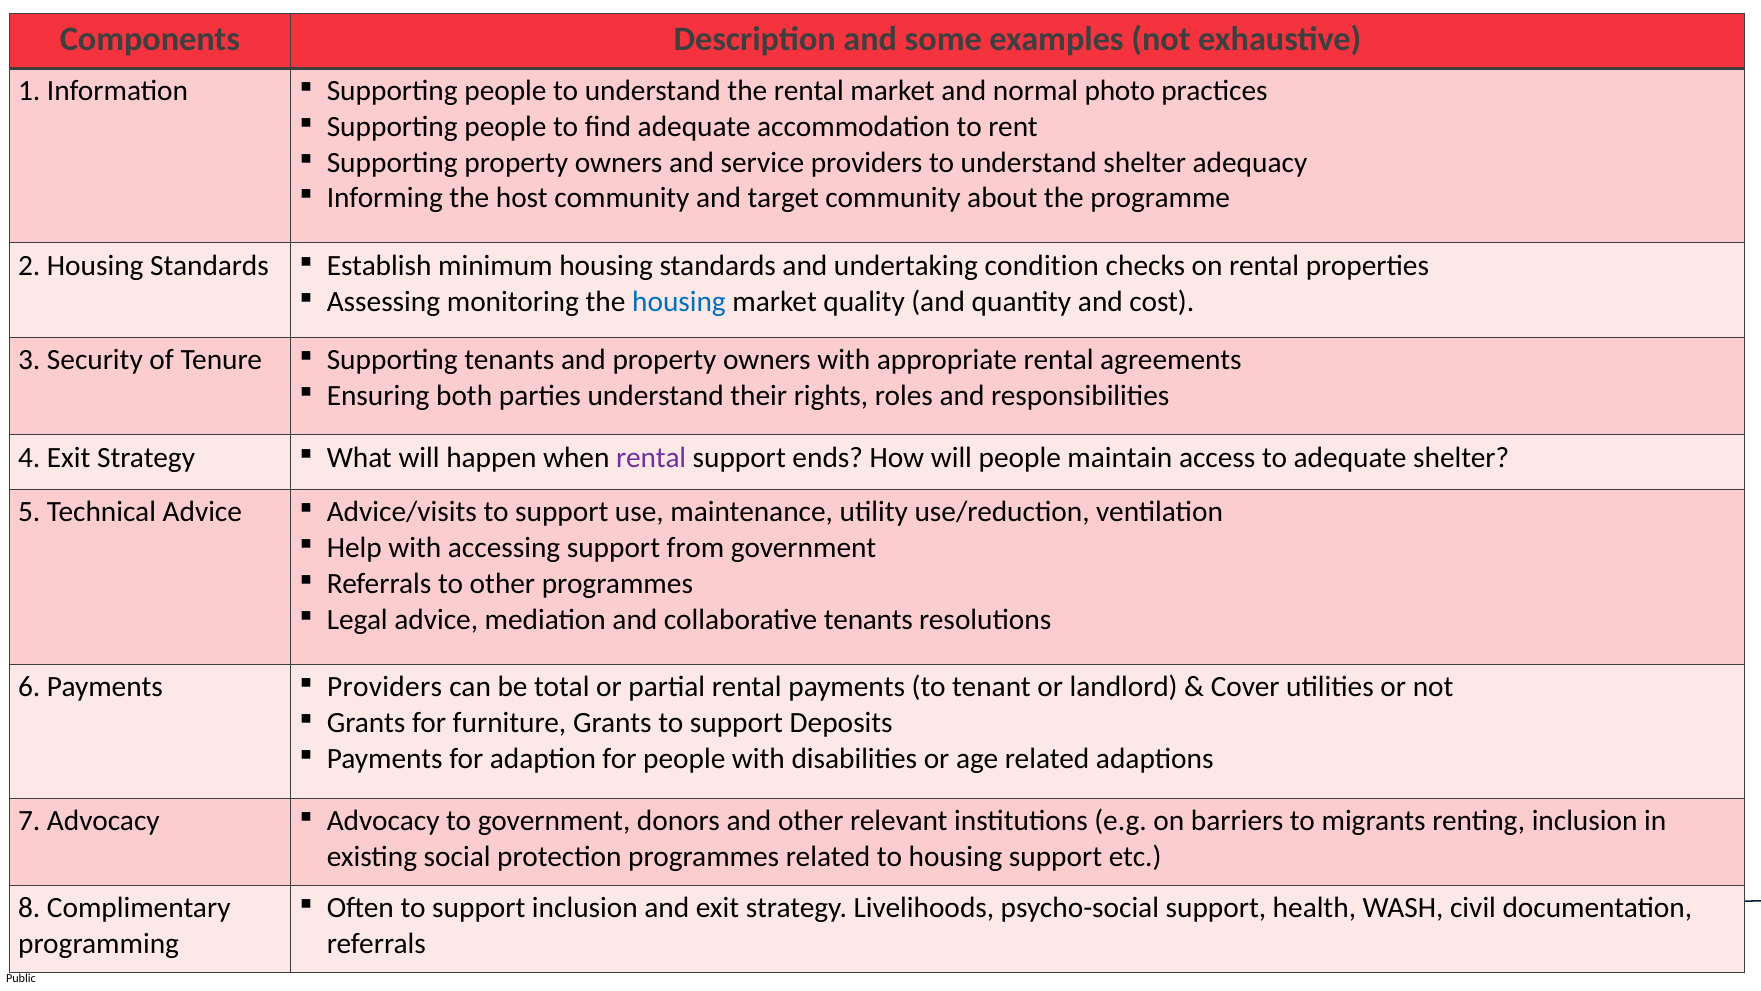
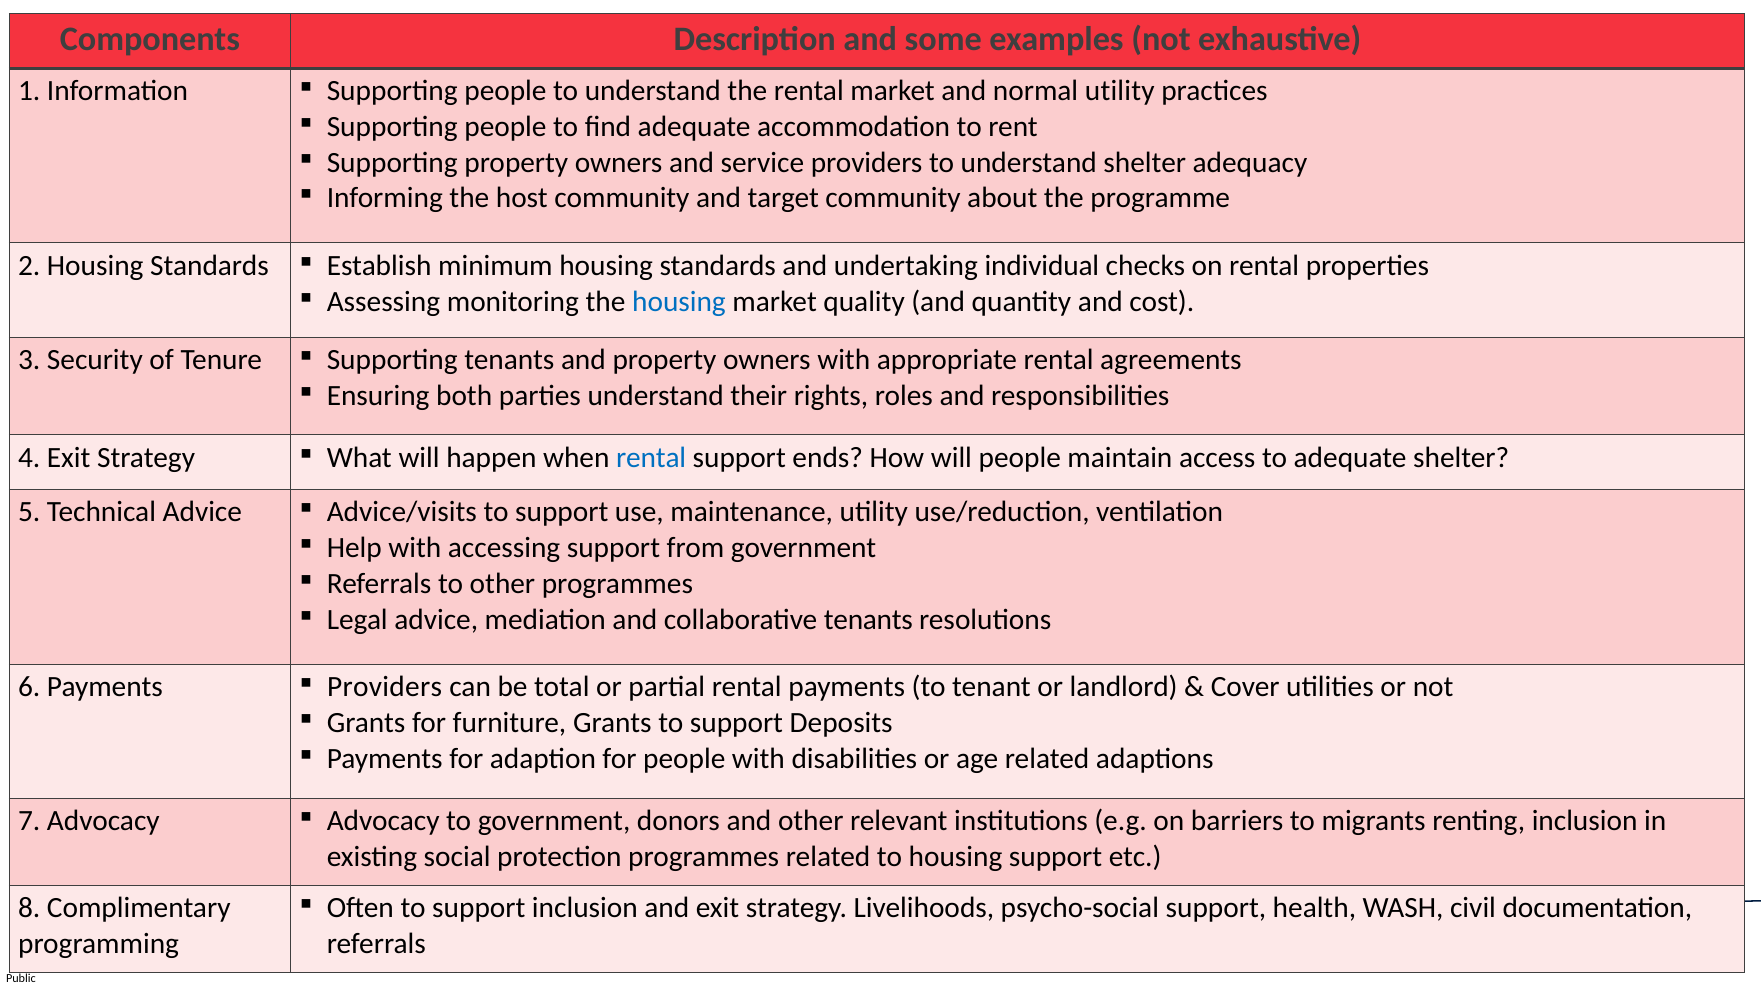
normal photo: photo -> utility (1120, 91)
condition: condition -> individual (1042, 265)
rental colour: purple -> blue (651, 457)
